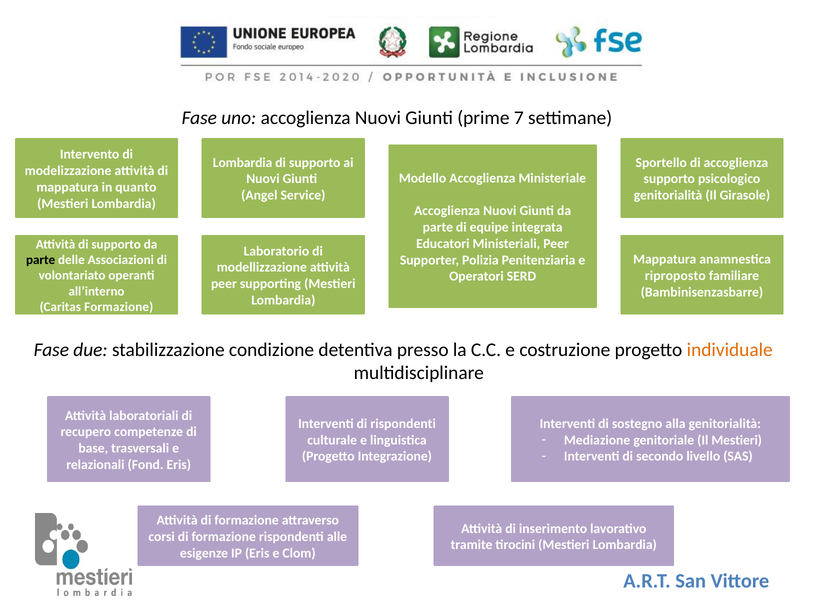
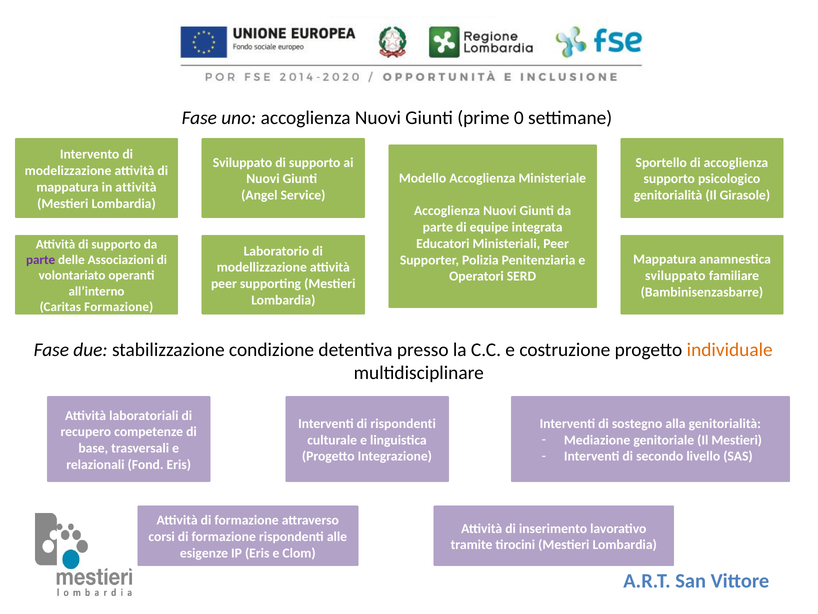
7: 7 -> 0 (519, 118)
Lombardia: Lombardia -> Sviluppato (243, 162)
in quanto: quanto -> attività (136, 187)
parte colour: black -> purple (41, 260)
riproposto: riproposto -> sviluppato (675, 275)
